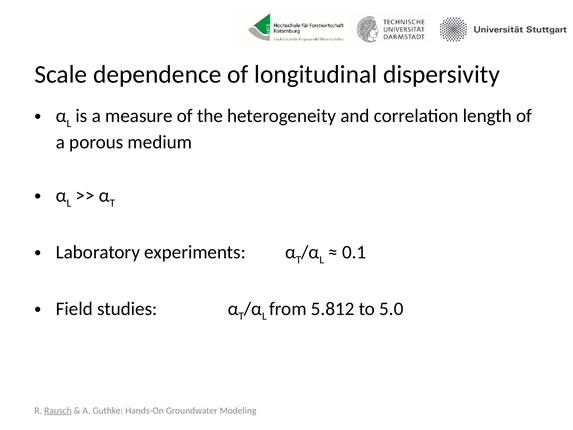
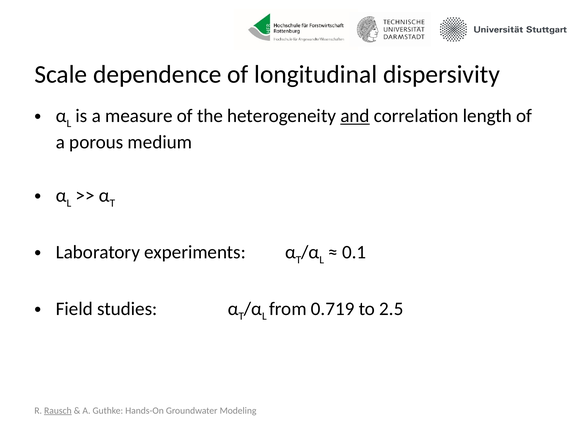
and underline: none -> present (355, 116)
5.812: 5.812 -> 0.719 (333, 309)
5.0: 5.0 -> 2.5 (391, 309)
